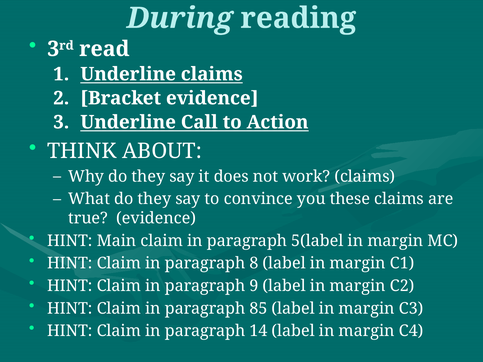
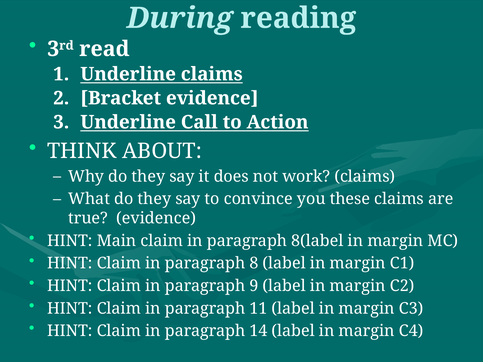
5(label: 5(label -> 8(label (317, 241)
85: 85 -> 11 (258, 309)
